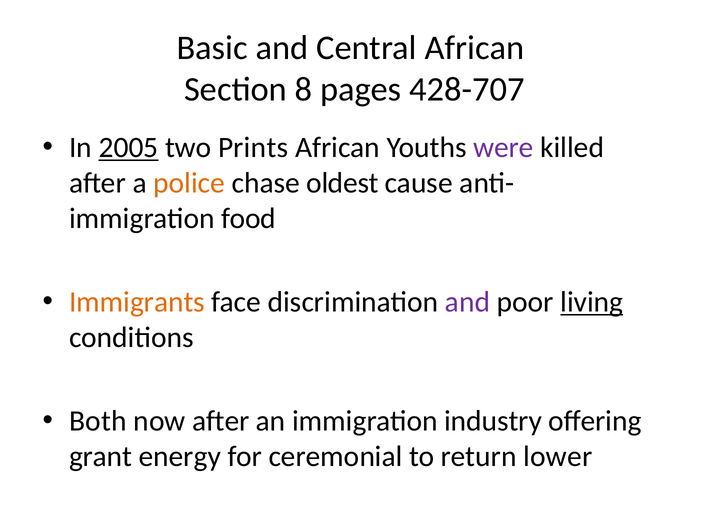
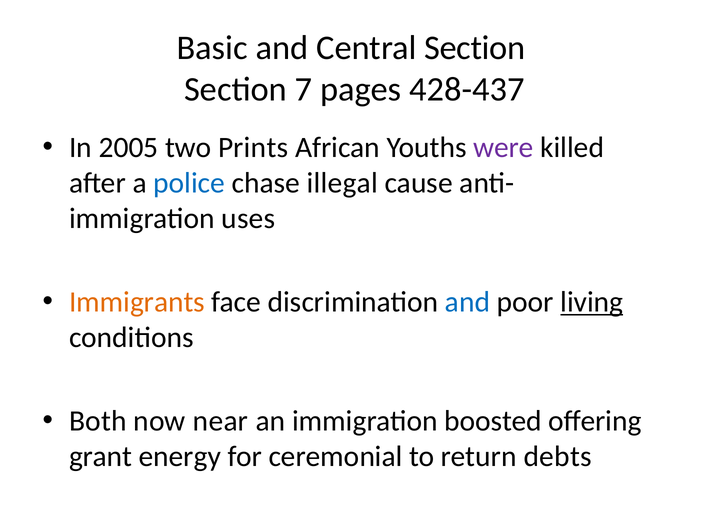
Central African: African -> Section (475, 48)
8: 8 -> 7 (304, 89)
428-707: 428-707 -> 428-437 (467, 89)
2005 underline: present -> none (129, 147)
police colour: orange -> blue (189, 183)
oldest: oldest -> illegal (342, 183)
food: food -> uses (248, 218)
and colour: purple -> blue (467, 302)
now after: after -> near (220, 421)
industry: industry -> boosted (493, 421)
lower: lower -> debts (558, 456)
